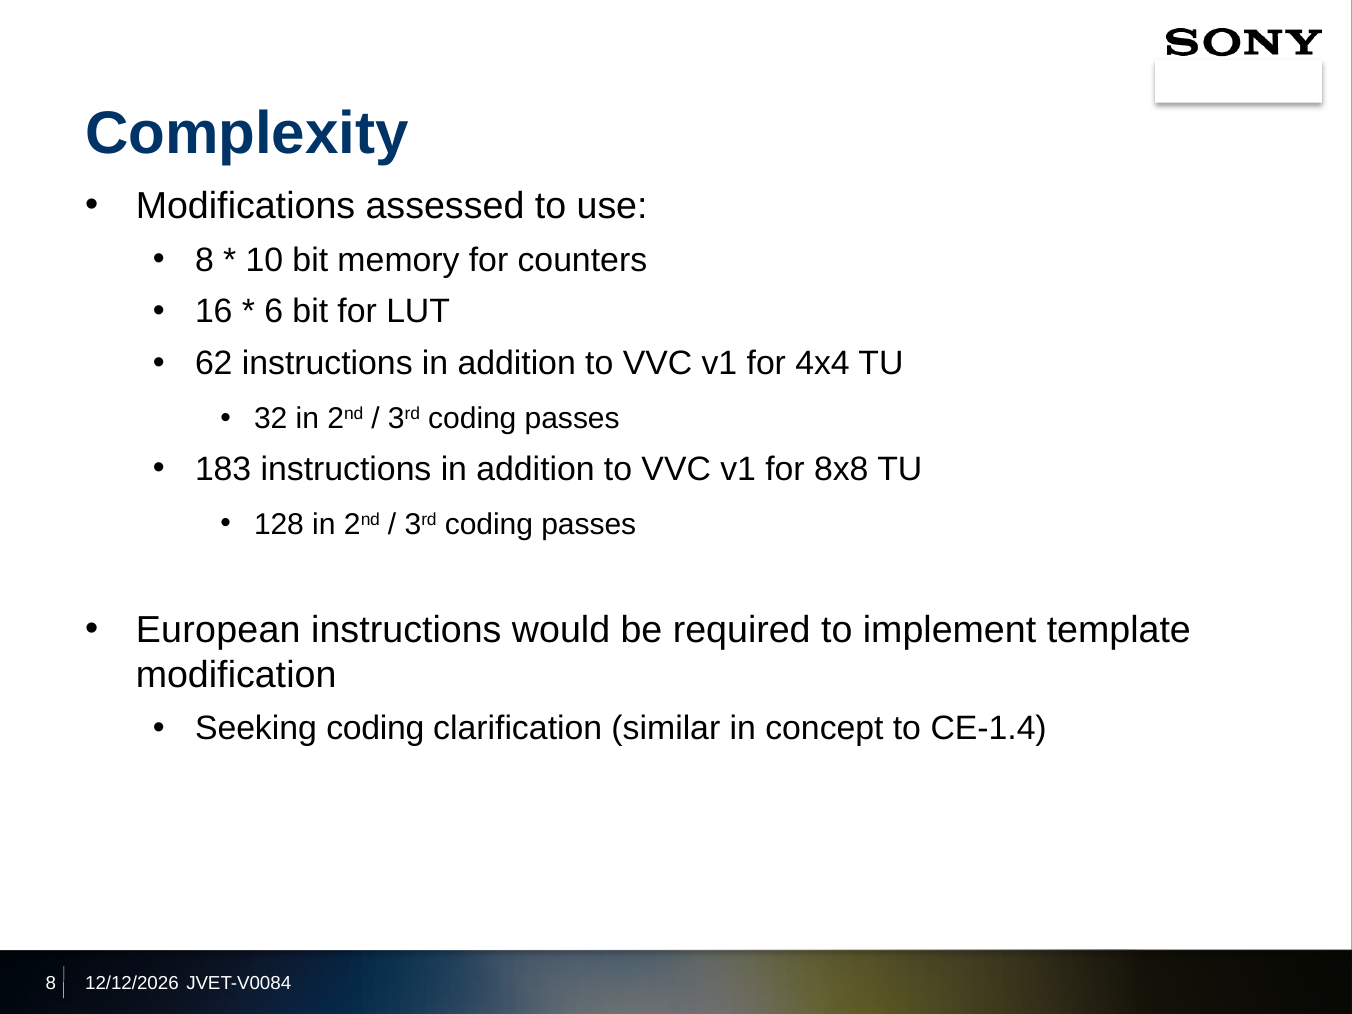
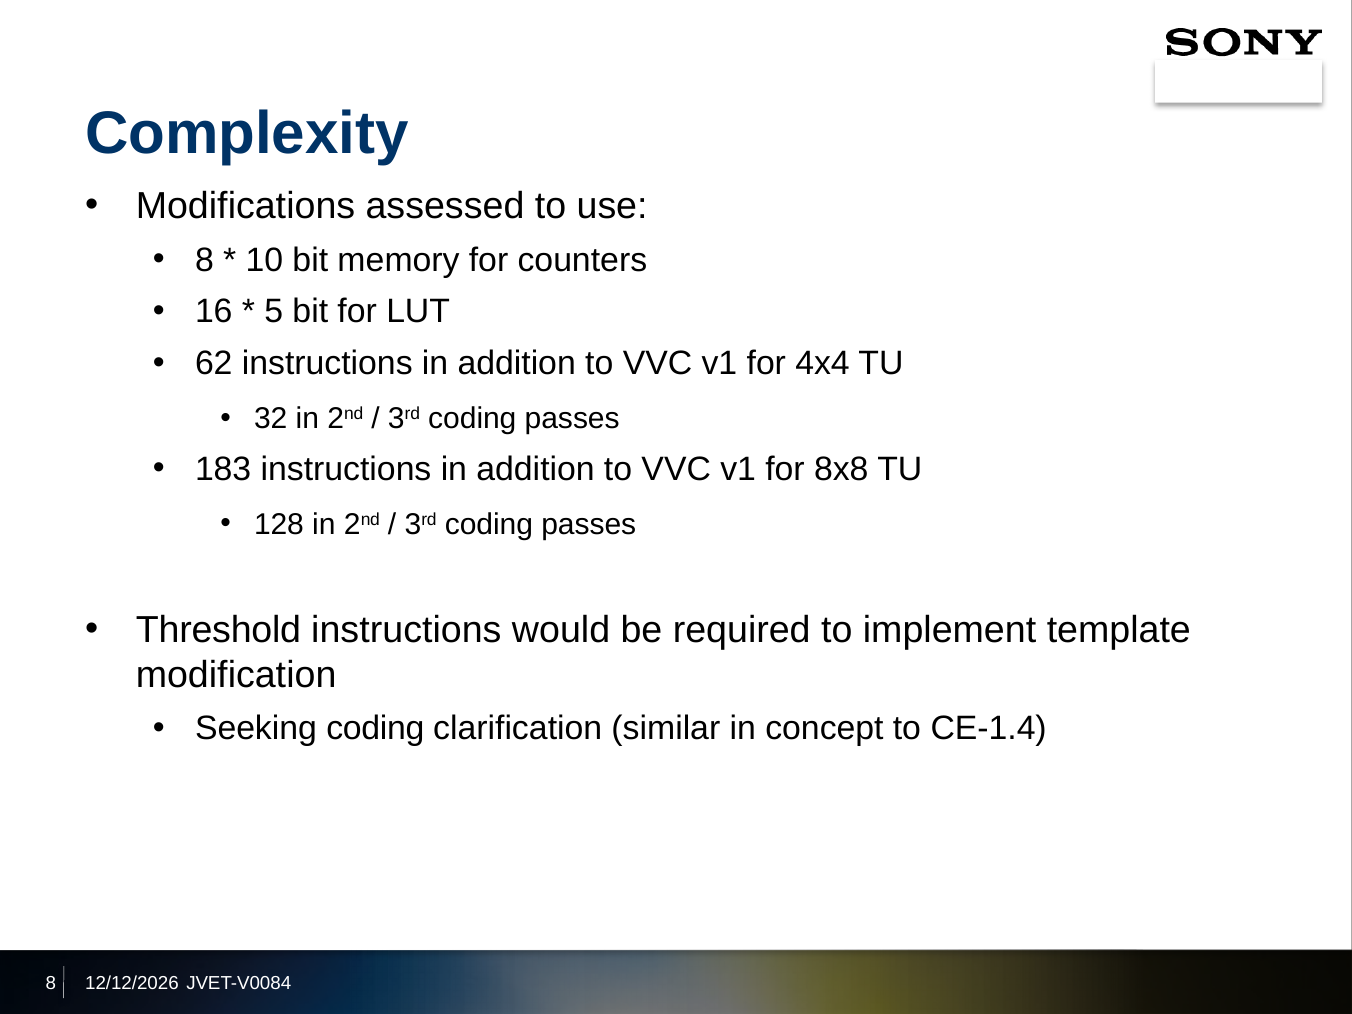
6: 6 -> 5 (274, 312)
European: European -> Threshold (218, 630)
